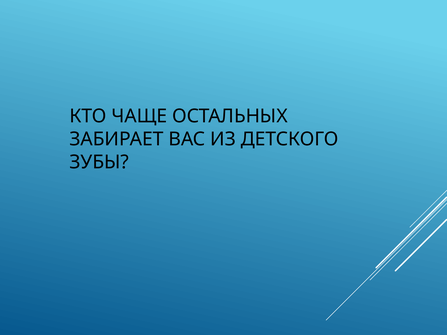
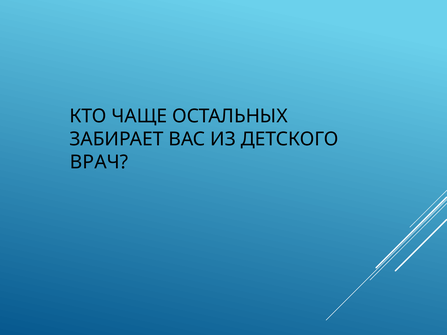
ЗУБЫ: ЗУБЫ -> ВРАЧ (99, 162)
